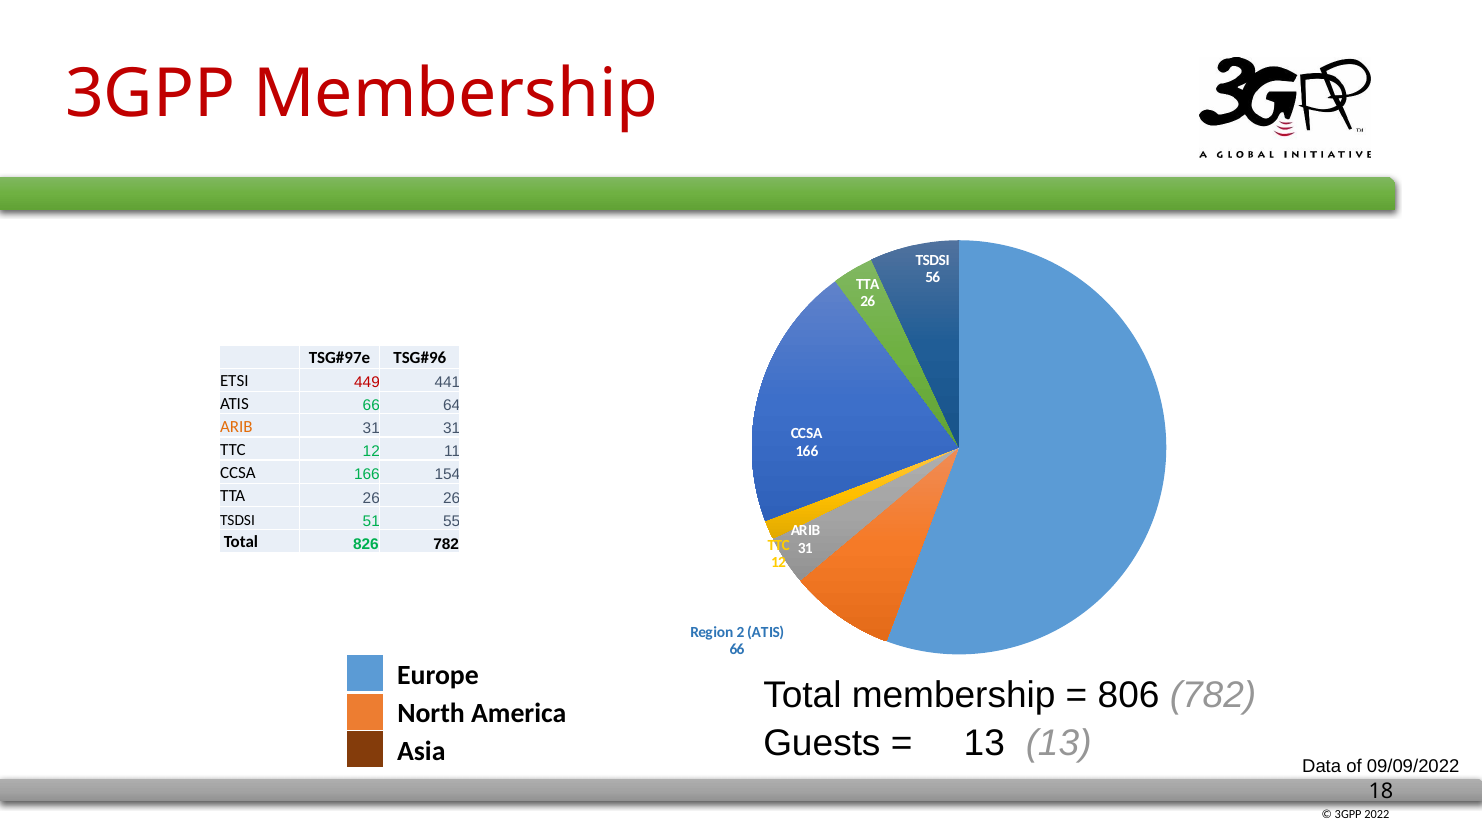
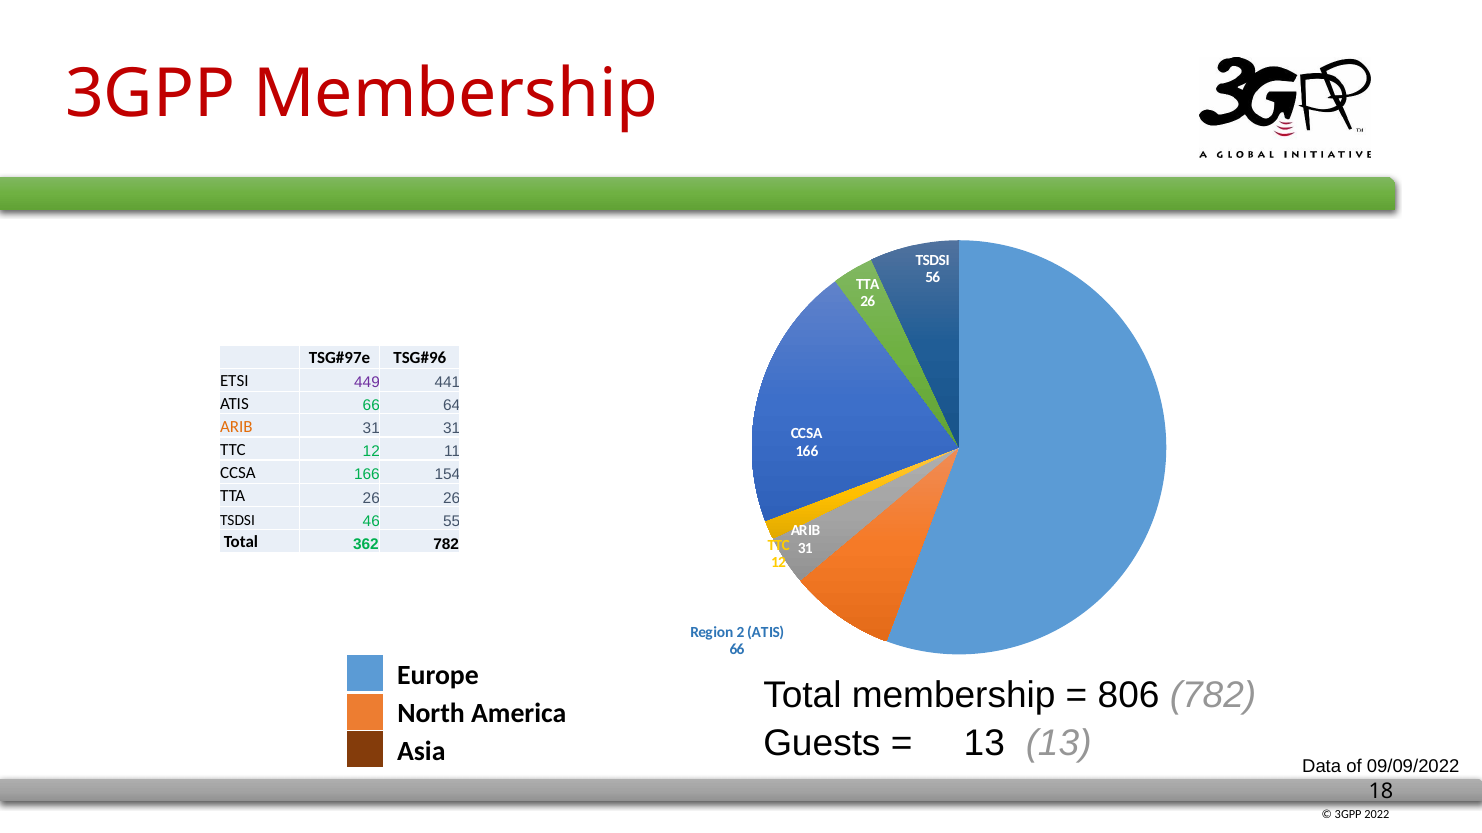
449 colour: red -> purple (367, 383)
51: 51 -> 46 (371, 521)
826: 826 -> 362 (366, 545)
